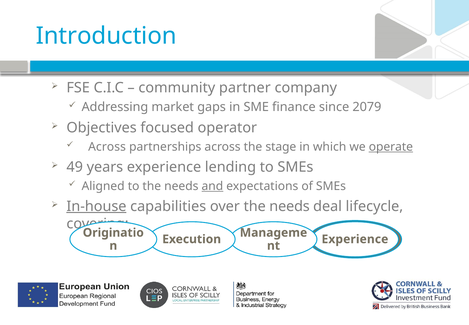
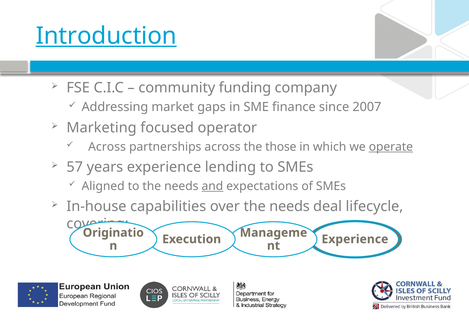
Introduction underline: none -> present (106, 36)
partner: partner -> funding (245, 88)
2079: 2079 -> 2007 (367, 107)
Objectives: Objectives -> Marketing (102, 128)
stage: stage -> those (281, 147)
49: 49 -> 57 (75, 167)
In-house underline: present -> none (96, 206)
